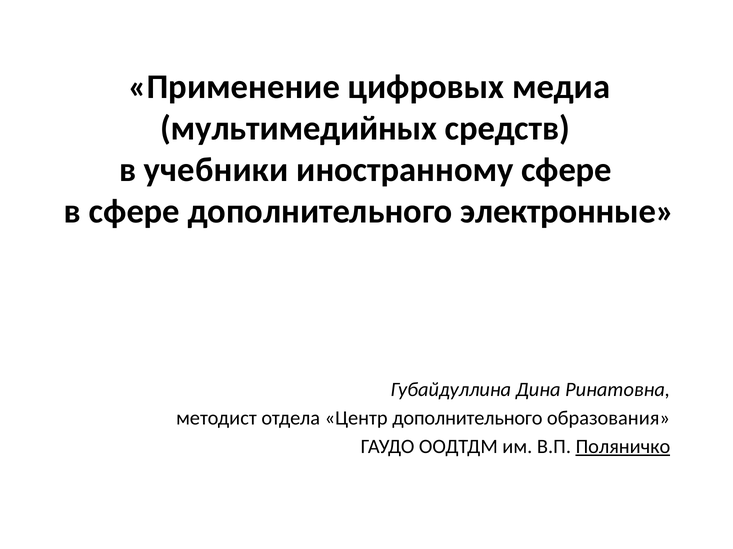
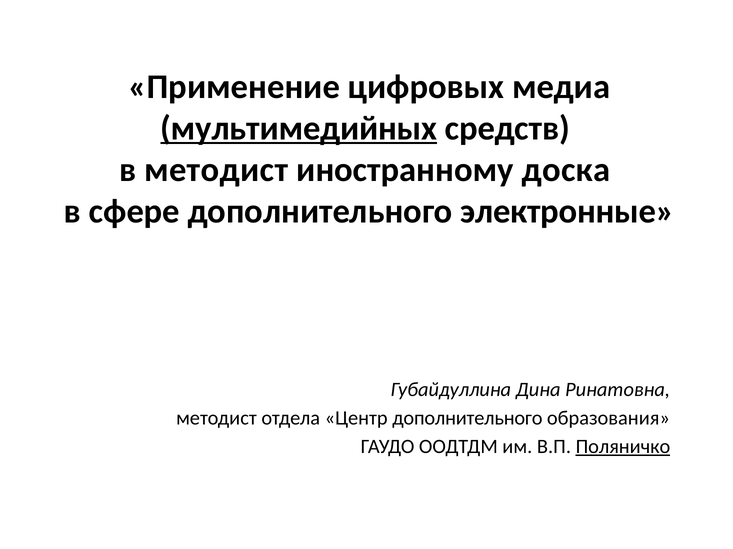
мультимедийных underline: none -> present (299, 128)
в учебники: учебники -> методист (216, 170)
иностранному сфере: сфере -> доска (566, 170)
